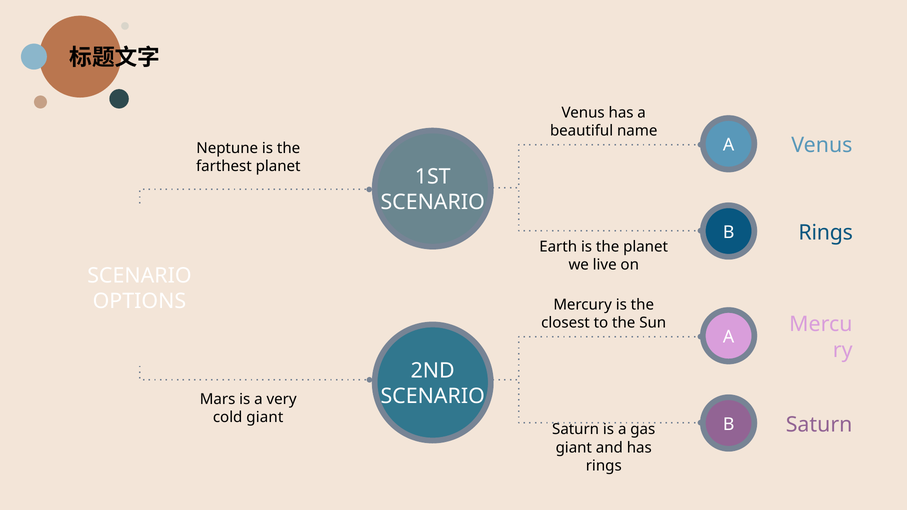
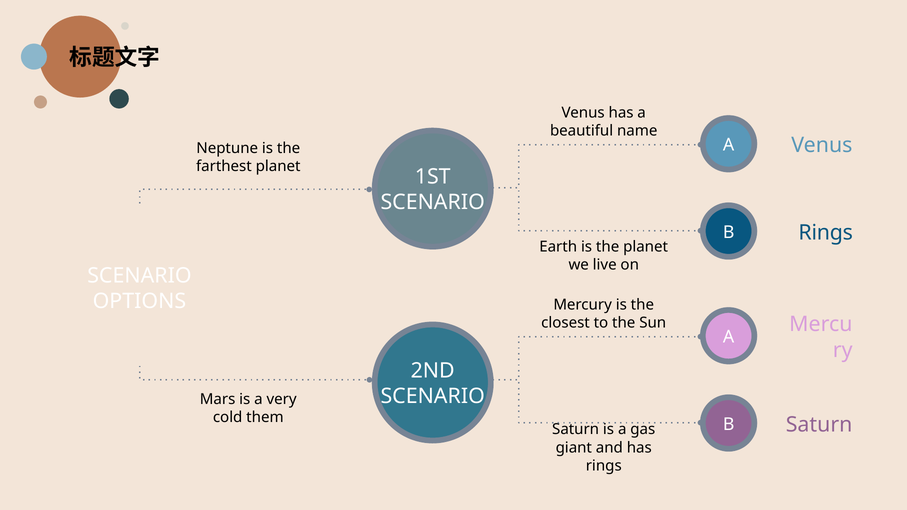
cold giant: giant -> them (265, 417)
